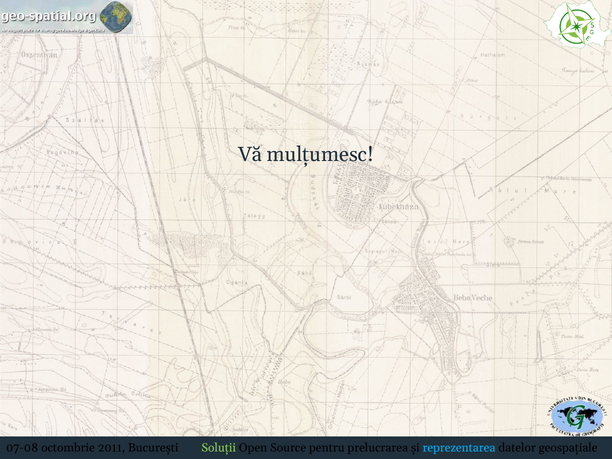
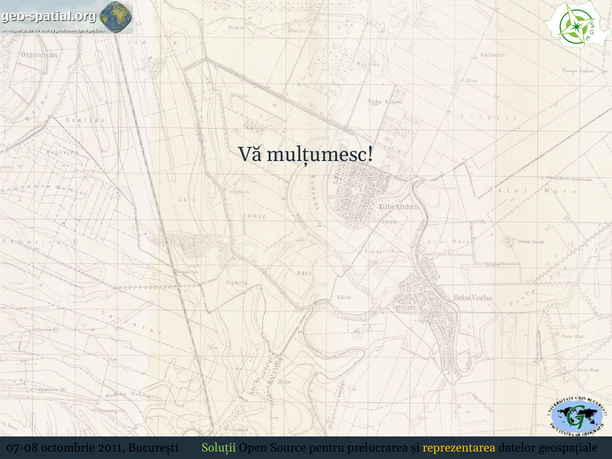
reprezentarea colour: light blue -> yellow (459, 448)
